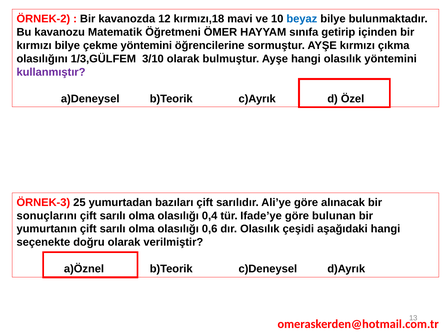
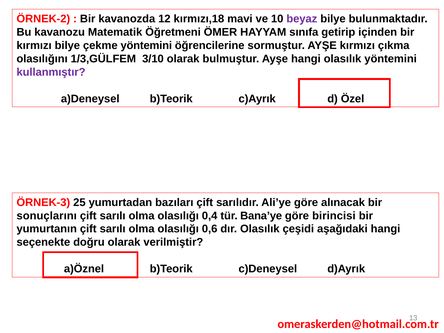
beyaz colour: blue -> purple (302, 19)
Ifade’ye: Ifade’ye -> Bana’ye (261, 216)
bulunan: bulunan -> birincisi (334, 216)
